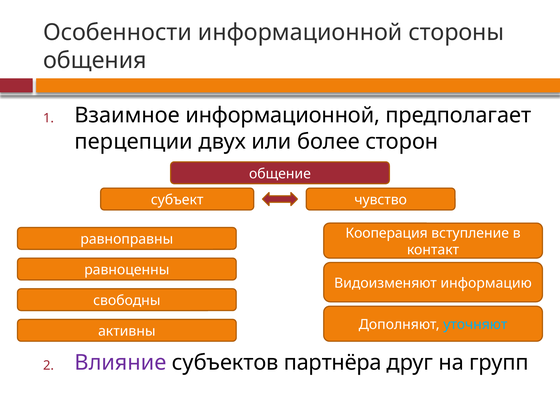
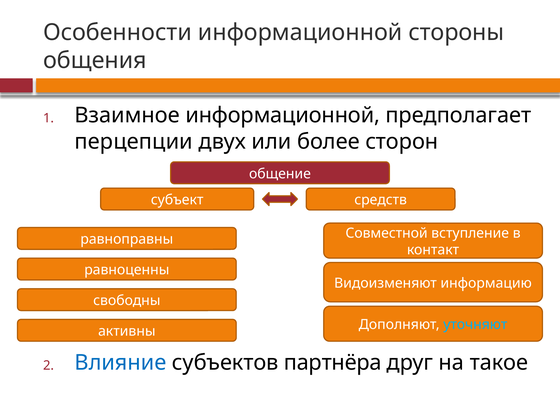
чувство: чувство -> средств (381, 200)
Кооперация: Кооперация -> Совместной (387, 233)
Влияние colour: purple -> blue (120, 363)
групп: групп -> такое (499, 363)
